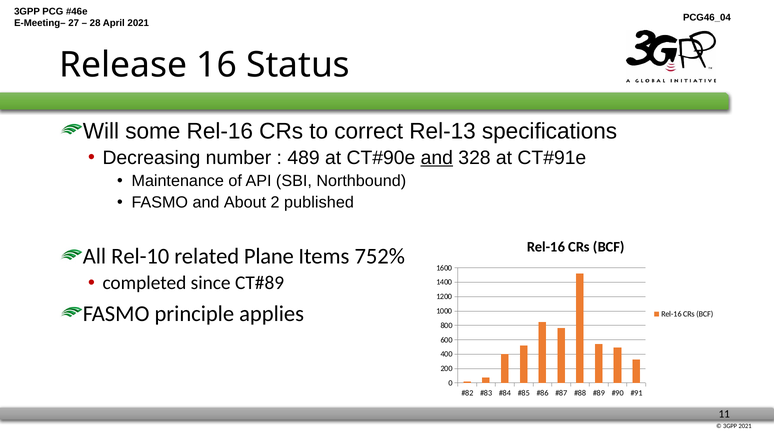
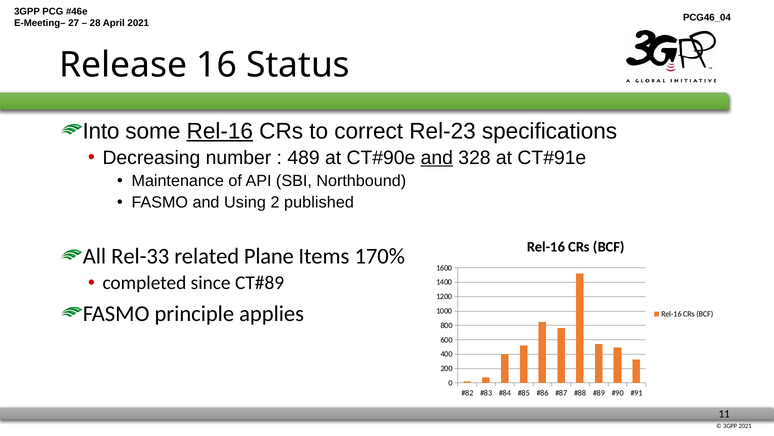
Will: Will -> Into (101, 131)
Rel-16 underline: none -> present (220, 131)
Rel-13: Rel-13 -> Rel-23 (443, 131)
About: About -> Using (245, 202)
Rel-10: Rel-10 -> Rel-33 (140, 256)
752%: 752% -> 170% (380, 256)
